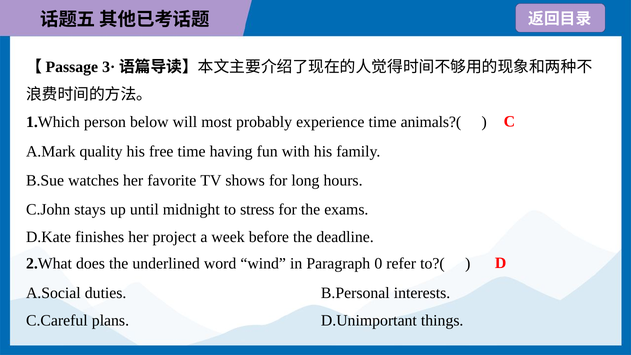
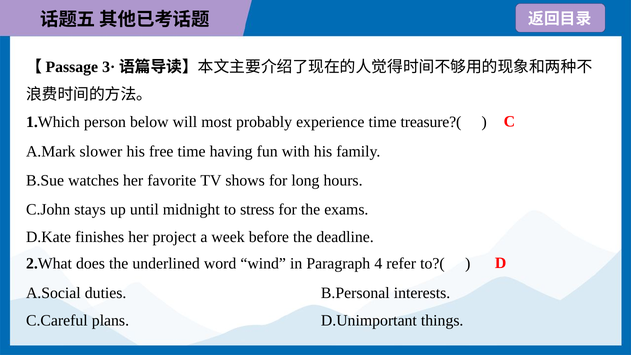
animals?(: animals?( -> treasure?( (431, 122)
quality: quality -> slower (101, 152)
0: 0 -> 4 (378, 264)
